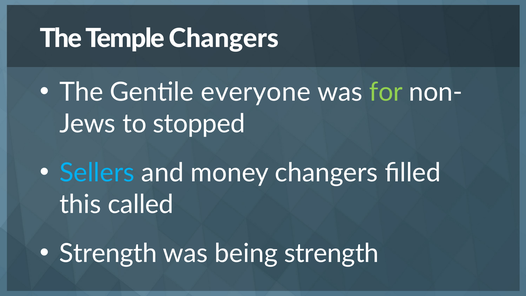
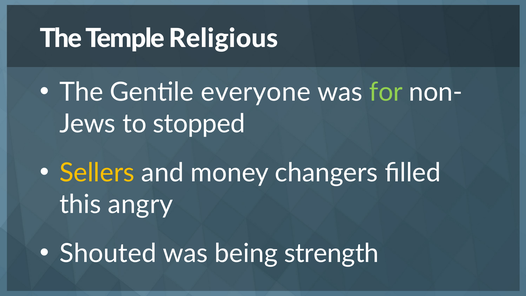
Temple Changers: Changers -> Religious (224, 38)
Sellers colour: light blue -> yellow (97, 173)
called: called -> angry (141, 204)
Strength: Strength -> Shouted (108, 254)
